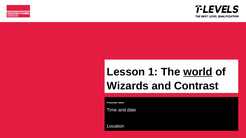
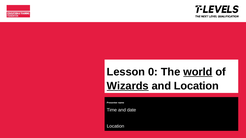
Lesson 1: 1 -> 0 (153, 72)
Wizards underline: none -> present (128, 86)
and Contrast: Contrast -> Location (196, 86)
